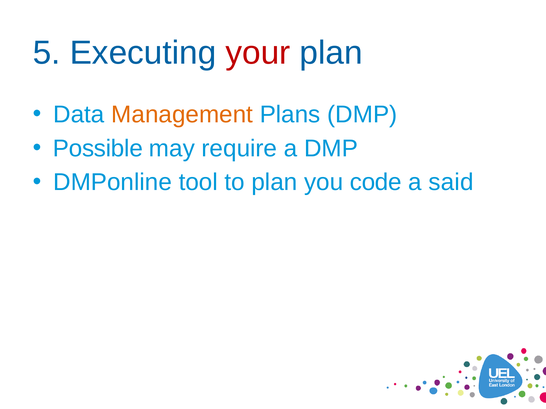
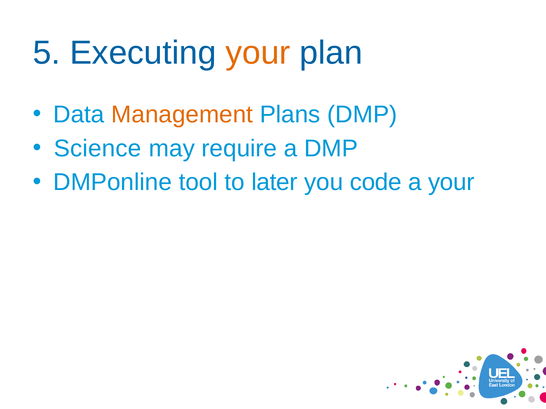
your colour: red -> orange (258, 53)
Possible: Possible -> Science (98, 149)
to plan: plan -> later (275, 183)
a said: said -> your (451, 183)
